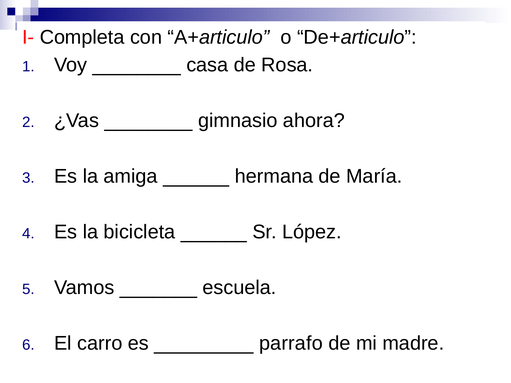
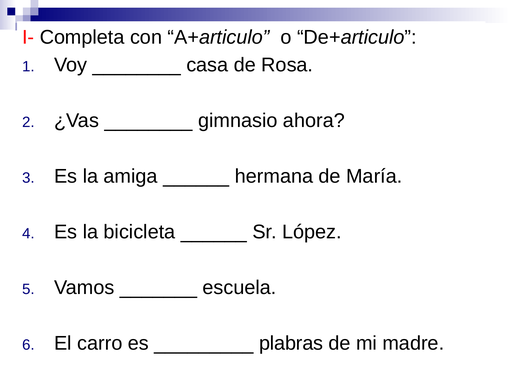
parrafo: parrafo -> plabras (291, 343)
